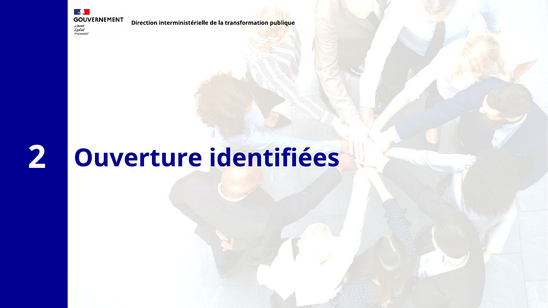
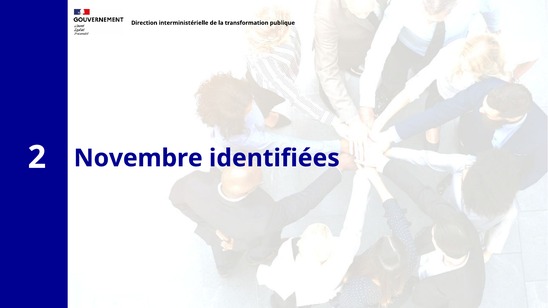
Ouverture: Ouverture -> Novembre (138, 158)
